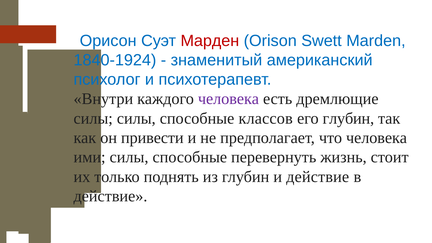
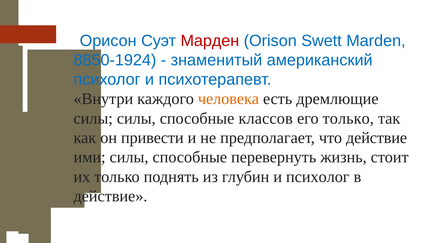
1840-1924: 1840-1924 -> 8850-1924 (115, 60)
человека colour: purple -> orange (228, 99)
его глубин: глубин -> только (348, 118)
что человека: человека -> действие (377, 138)
и действие: действие -> психолог (318, 177)
